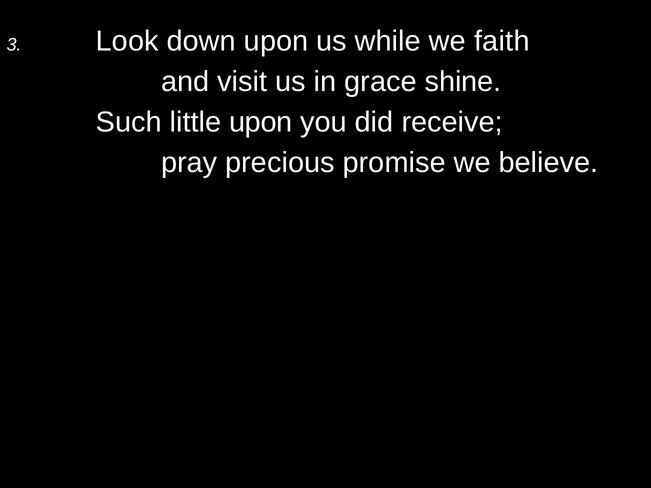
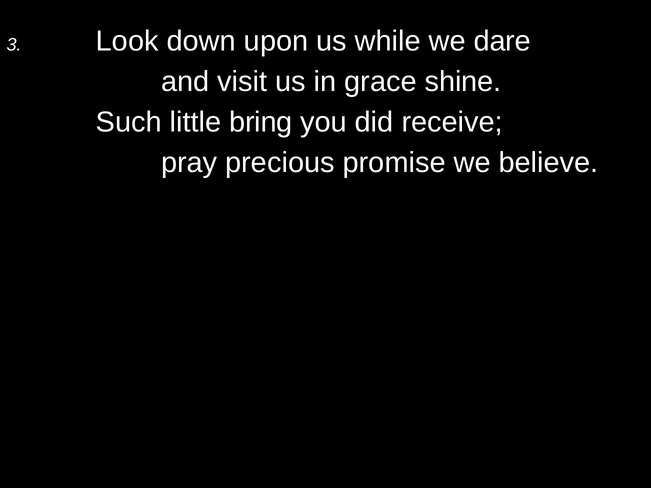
faith: faith -> dare (502, 41)
little upon: upon -> bring (261, 122)
